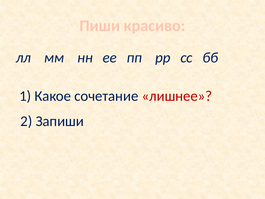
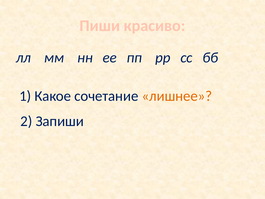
лишнее colour: red -> orange (177, 96)
